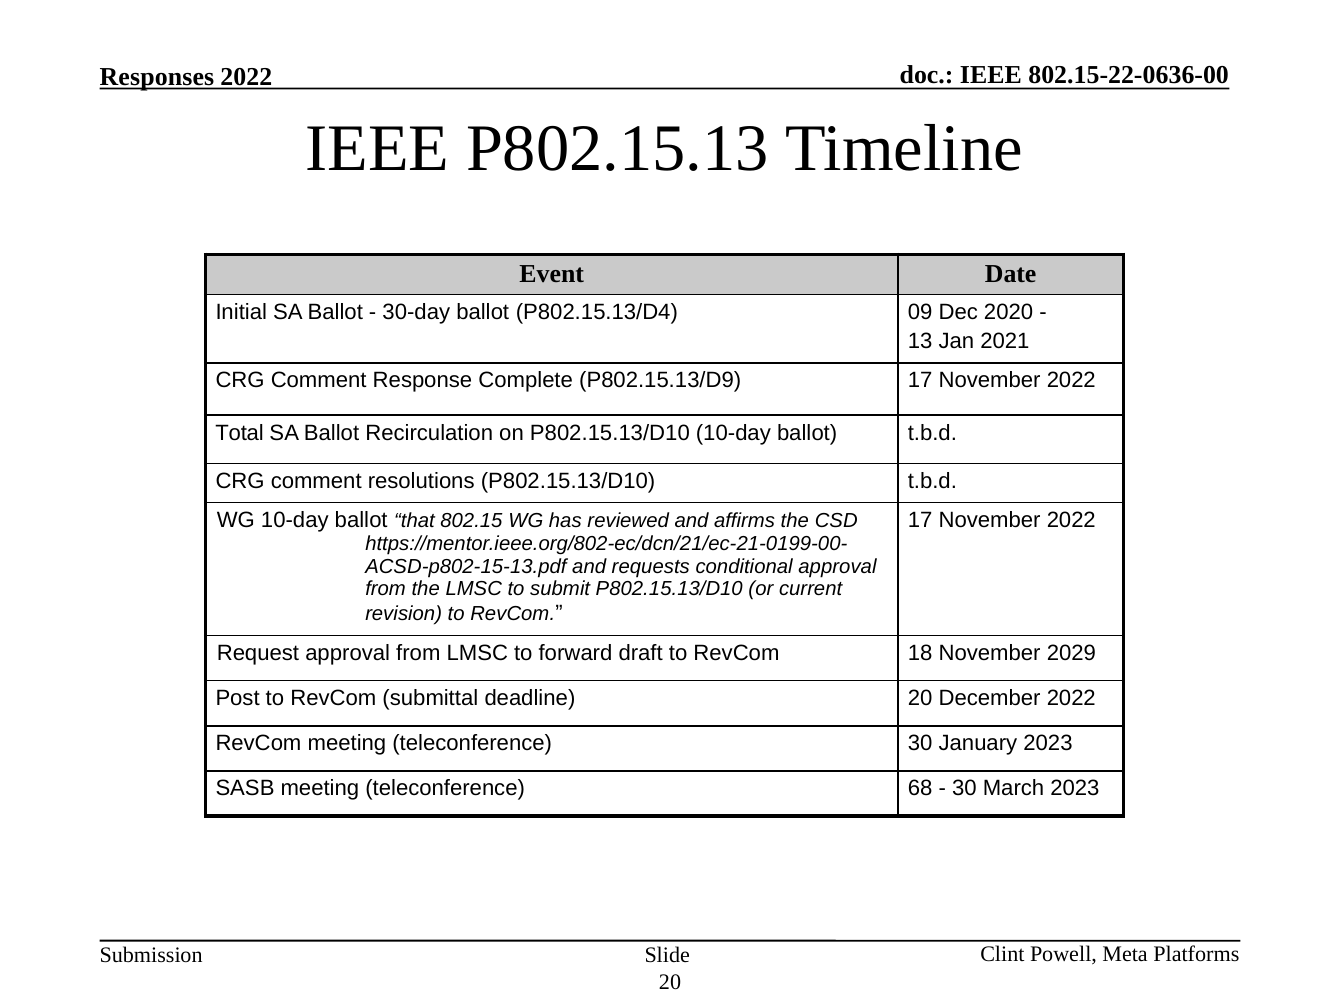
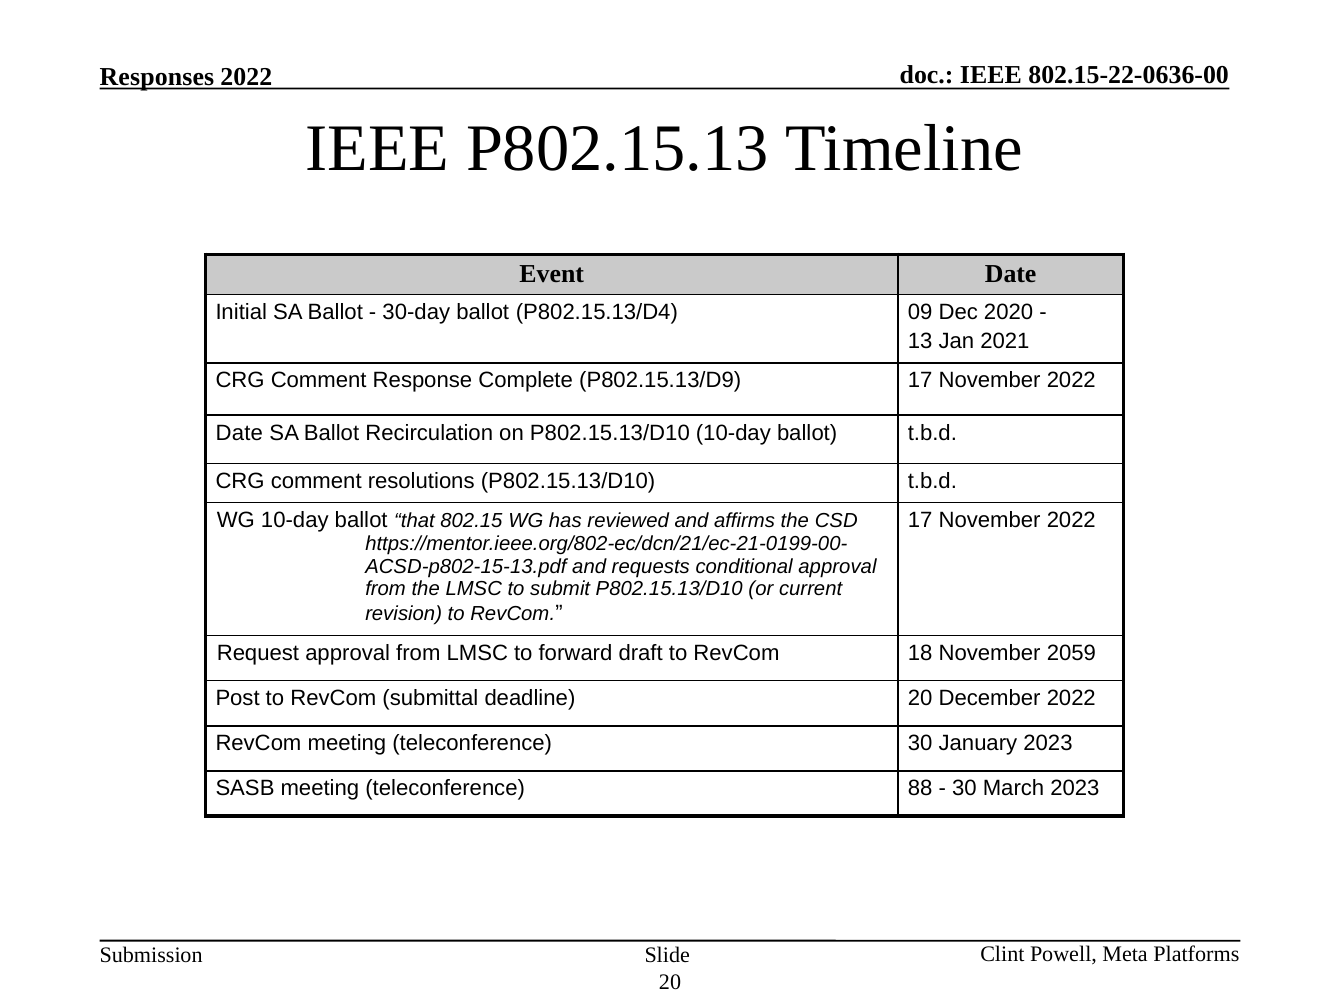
Total: Total -> Date (239, 433)
2029: 2029 -> 2059 (1071, 654)
68: 68 -> 88 (920, 789)
